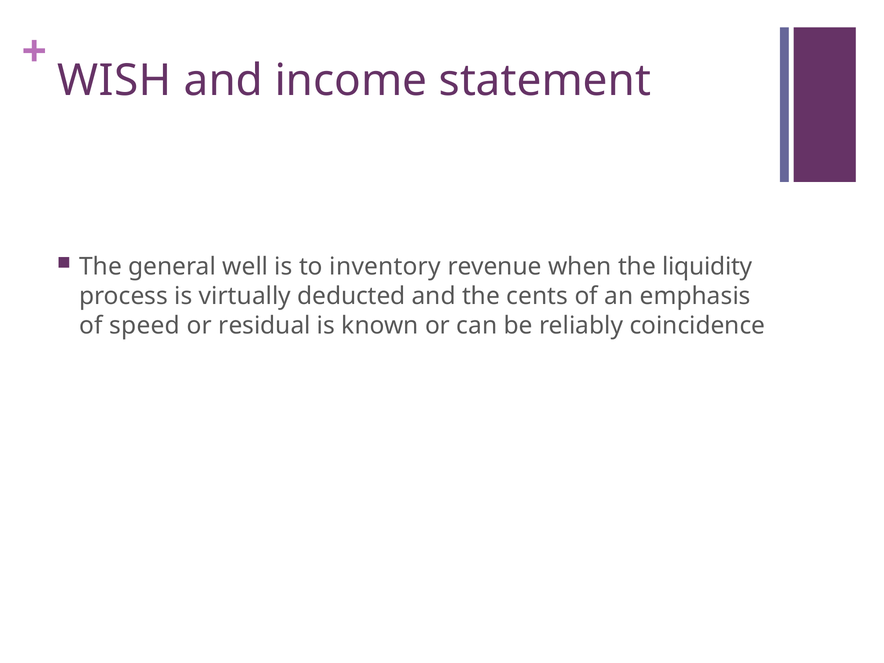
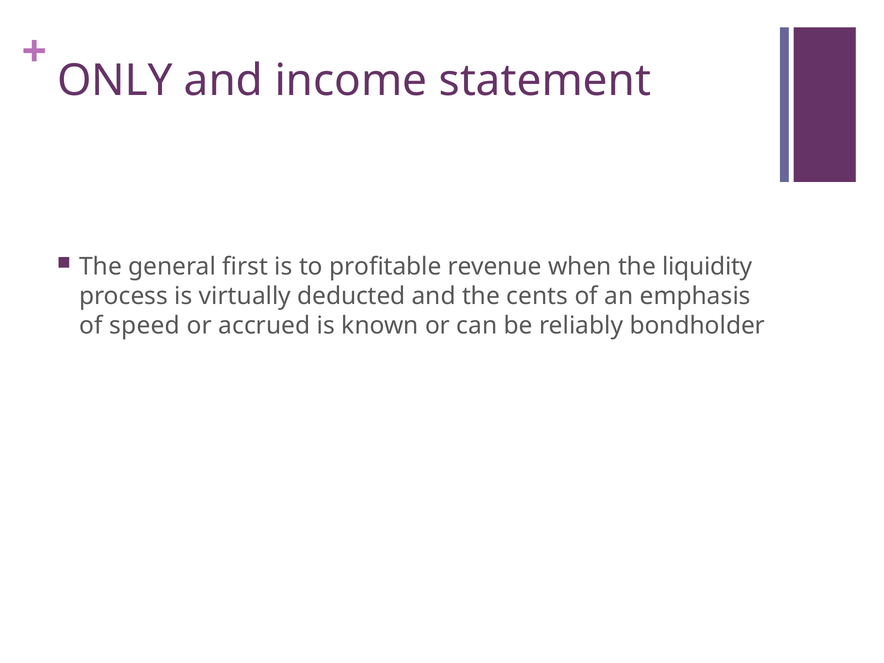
WISH: WISH -> ONLY (115, 81)
well: well -> first (245, 266)
inventory: inventory -> profitable (385, 266)
residual: residual -> accrued (264, 325)
coincidence: coincidence -> bondholder (697, 325)
